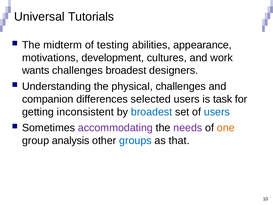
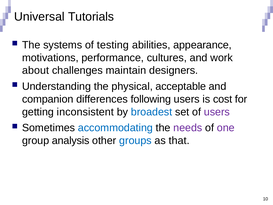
midterm: midterm -> systems (63, 45)
development: development -> performance (113, 58)
wants: wants -> about (36, 70)
challenges broadest: broadest -> maintain (126, 70)
physical challenges: challenges -> acceptable (181, 86)
selected: selected -> following (151, 99)
task: task -> cost (223, 99)
users colour: blue -> purple (217, 112)
accommodating colour: purple -> blue (115, 128)
one colour: orange -> purple (226, 128)
